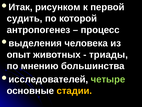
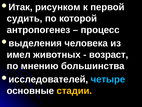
опыт: опыт -> имел (19, 54)
триады: триады -> возраст (109, 54)
четыре colour: light green -> light blue (108, 79)
